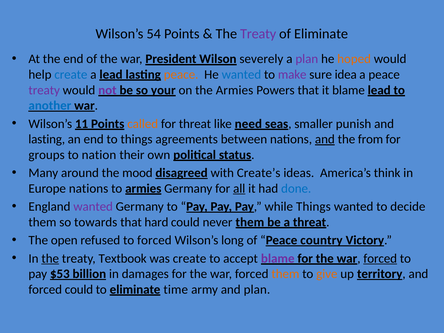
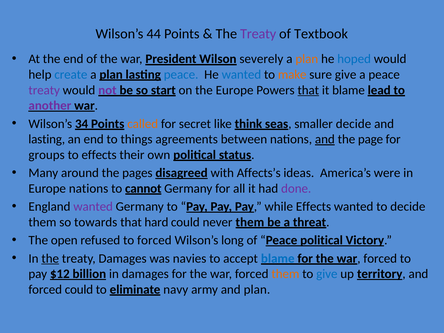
54: 54 -> 44 (154, 34)
of Eliminate: Eliminate -> Textbook (321, 34)
plan colour: purple -> orange (307, 59)
hoped colour: orange -> blue (354, 59)
lead: lead -> plan (111, 75)
peace colour: orange -> blue (181, 75)
make colour: purple -> orange (292, 75)
sure idea: idea -> give (346, 75)
your: your -> start (163, 90)
the Armies: Armies -> Europe (235, 90)
that underline: none -> present (308, 90)
another colour: blue -> purple (50, 106)
11: 11 -> 34 (82, 124)
for threat: threat -> secret (195, 124)
need: need -> think (248, 124)
smaller punish: punish -> decide (354, 124)
from: from -> page (371, 139)
to nation: nation -> effects (99, 155)
mood: mood -> pages (137, 173)
Create’s: Create’s -> Affects’s (259, 173)
think: think -> were (387, 173)
to armies: armies -> cannot (143, 188)
all underline: present -> none (239, 188)
done colour: blue -> purple (296, 188)
while Things: Things -> Effects (313, 207)
Peace country: country -> political (322, 240)
treaty Textbook: Textbook -> Damages (123, 258)
was create: create -> navies (190, 258)
blame colour: purple -> blue (278, 258)
forced underline: present -> none (380, 258)
$53: $53 -> $12 (60, 274)
give colour: orange -> blue (327, 274)
time: time -> navy (176, 289)
